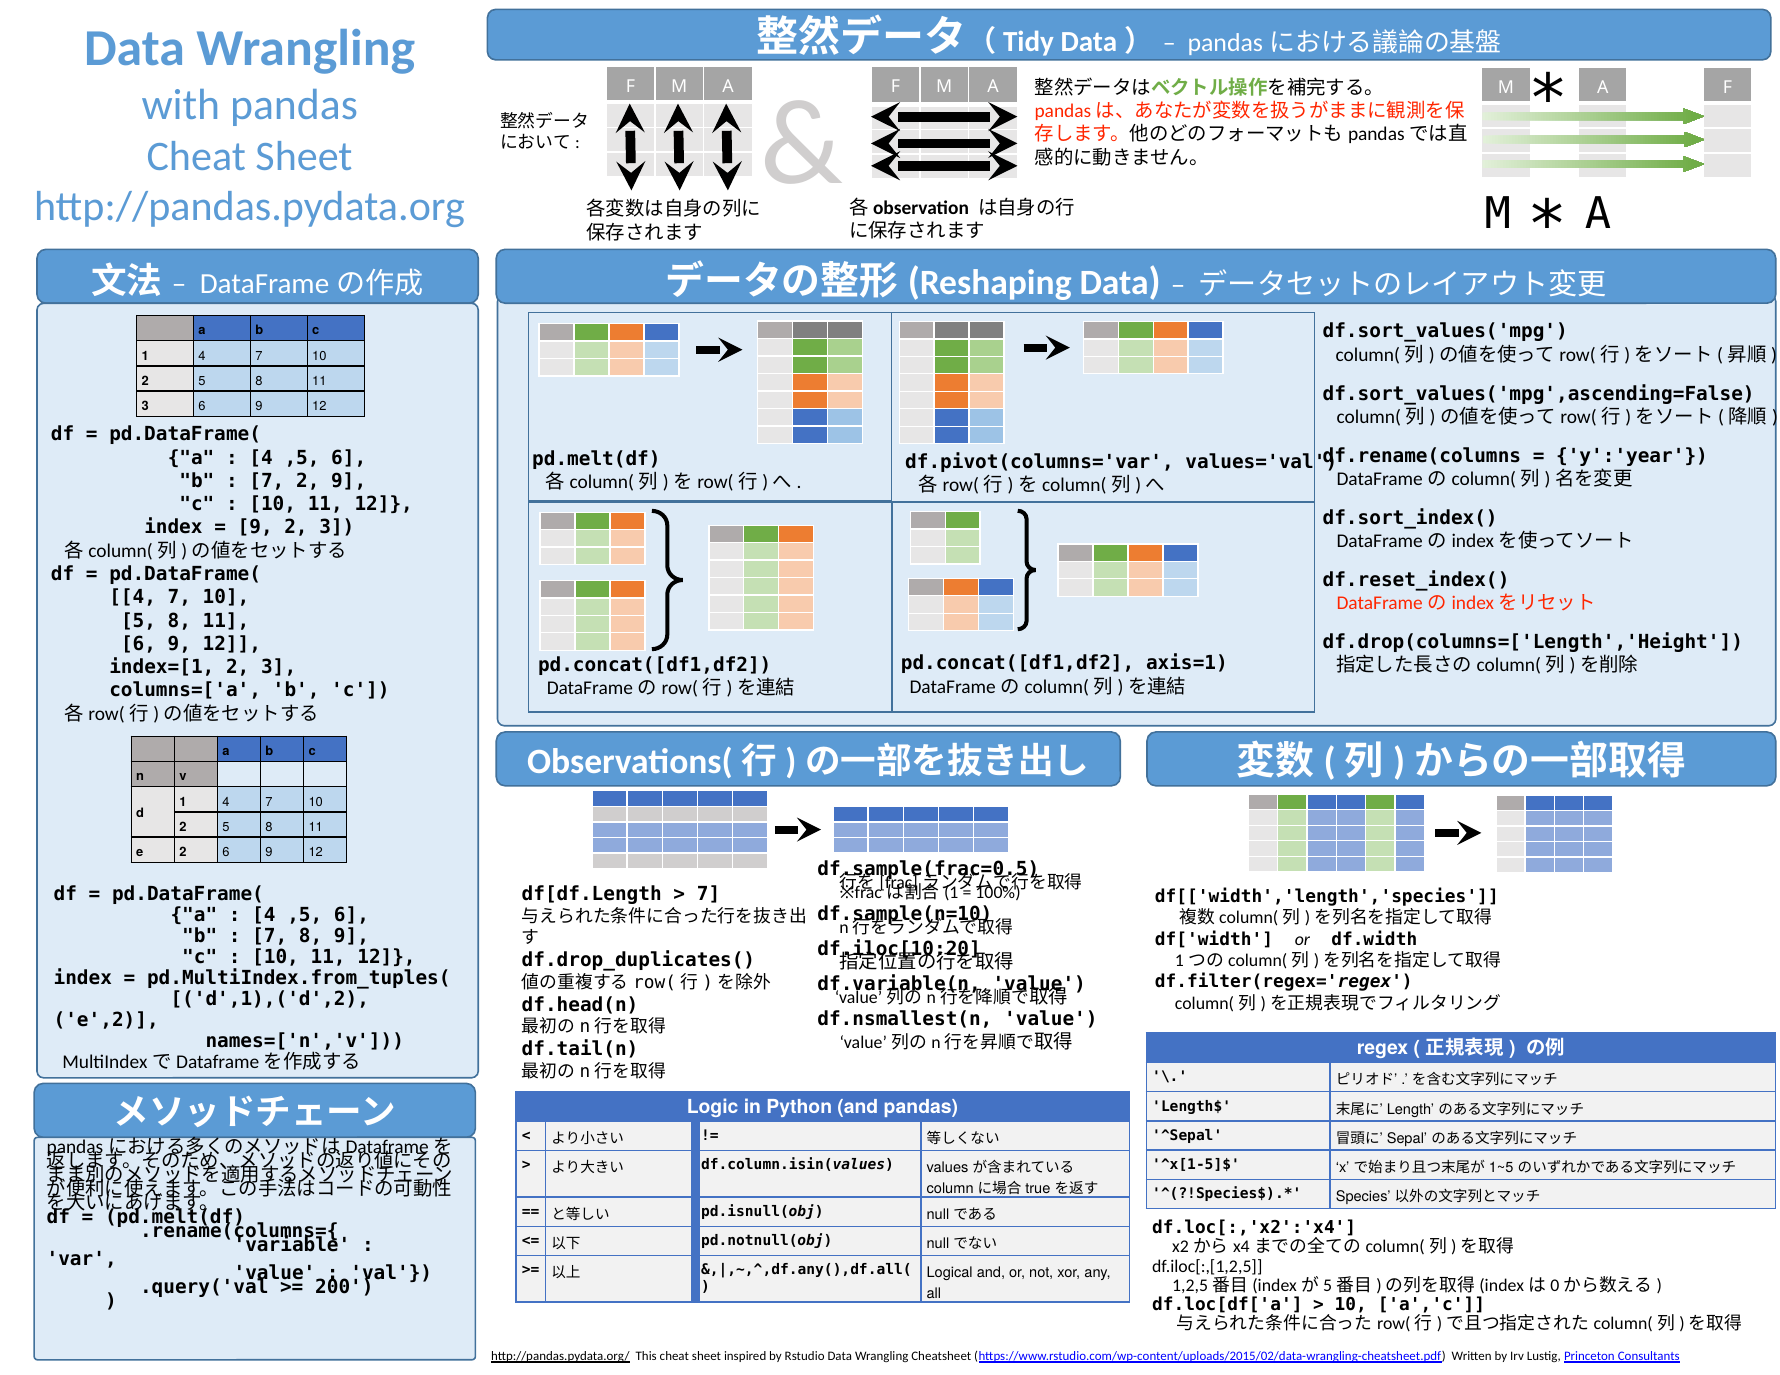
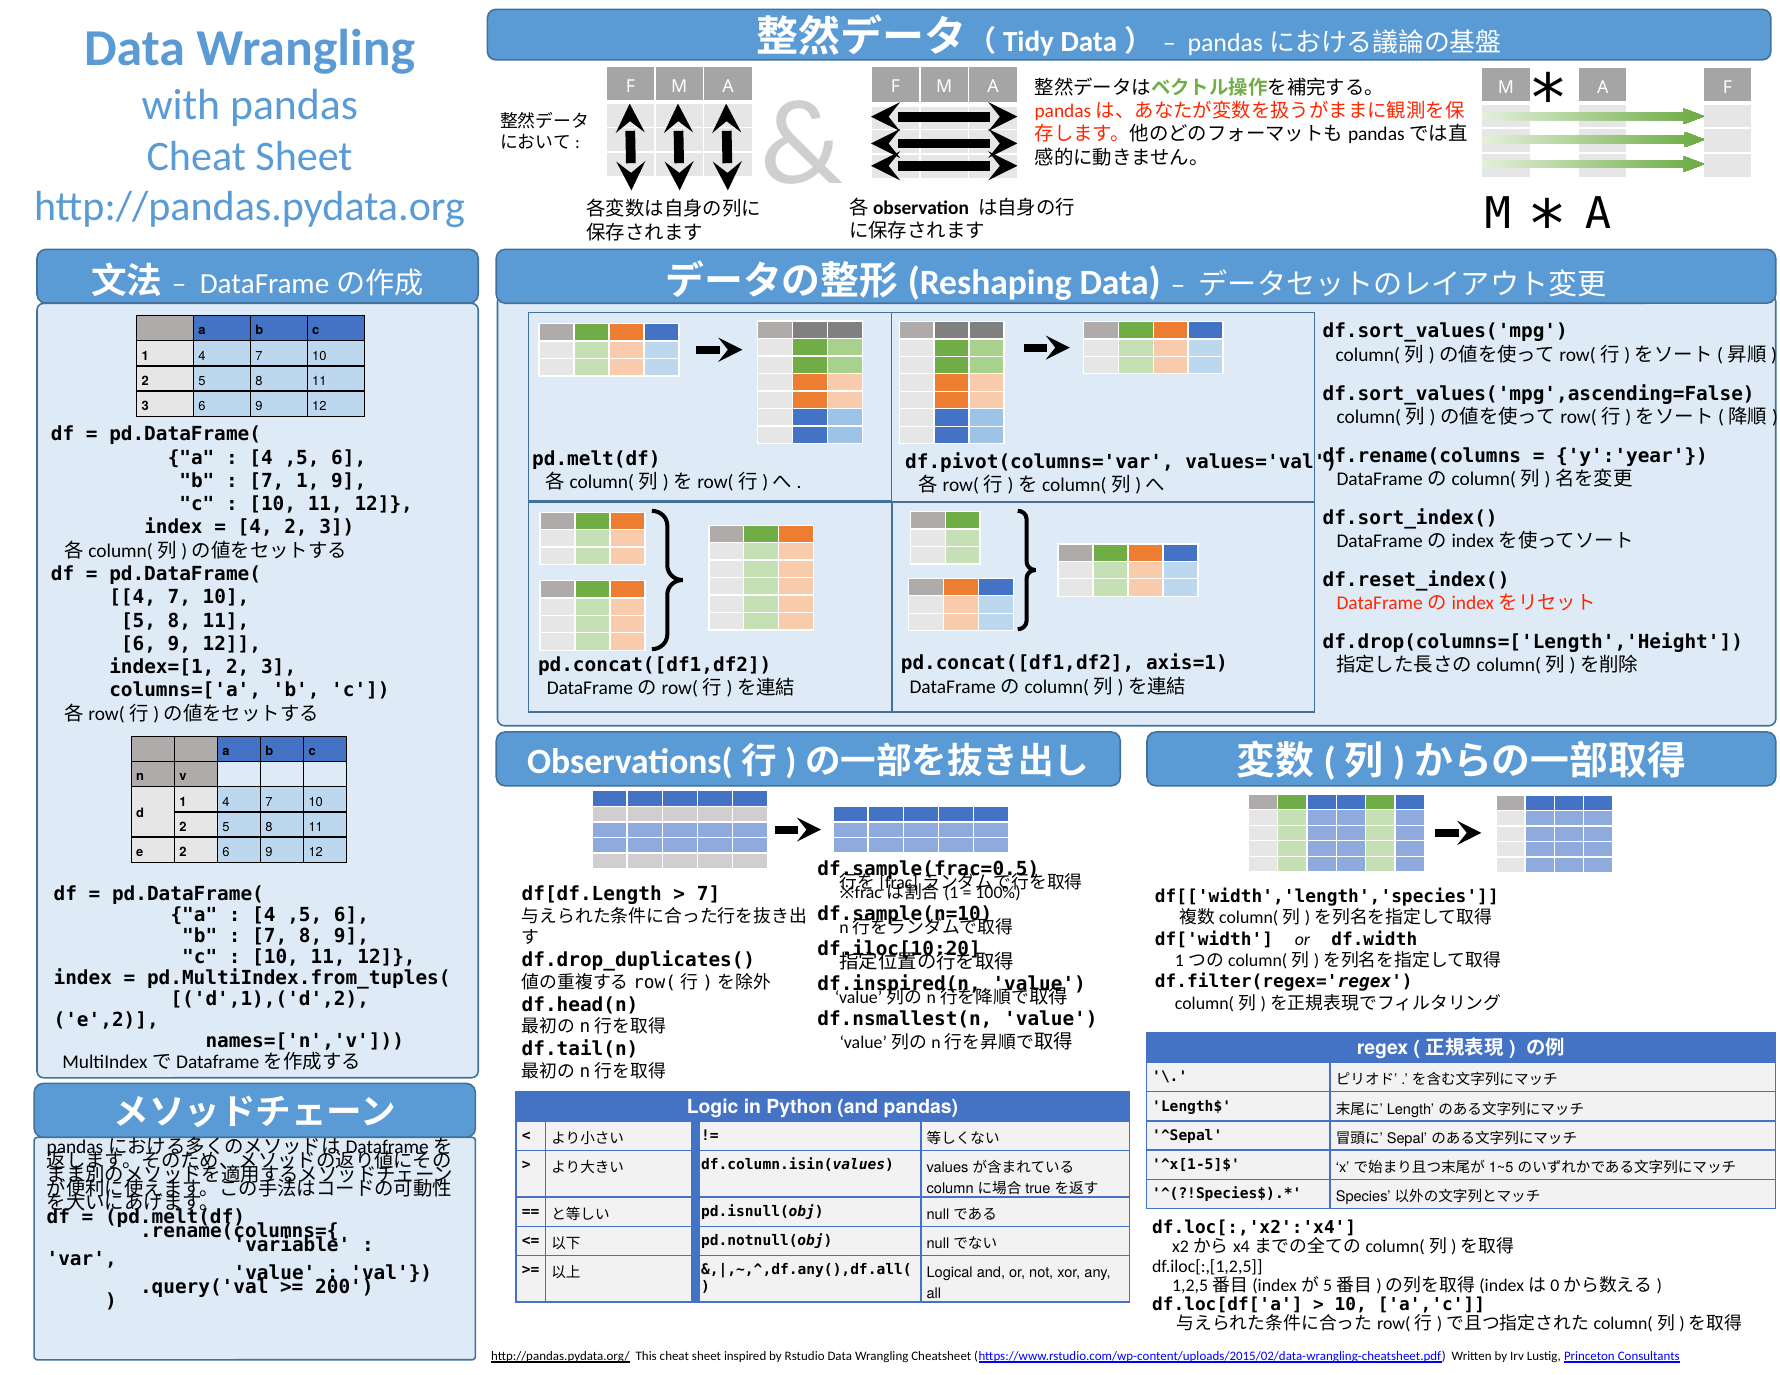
7 2: 2 -> 1 (308, 481)
9: 9 -> 4 (255, 528)
df.variable(n: df.variable(n -> df.inspired(n (899, 984)
